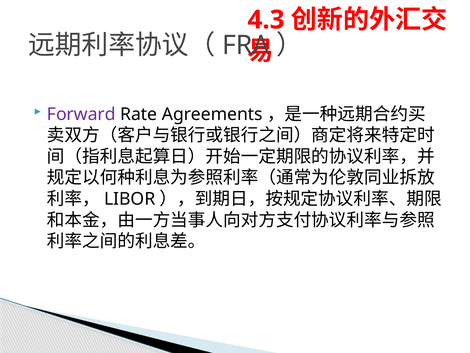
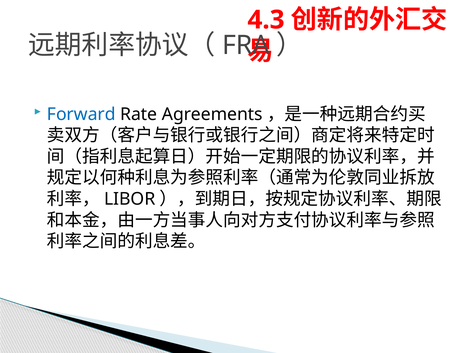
Forward colour: purple -> blue (81, 114)
